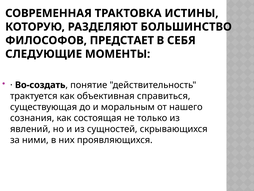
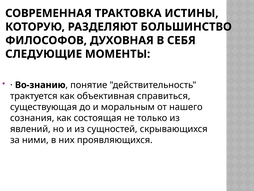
ПРЕДСТАЕТ: ПРЕДСТАЕТ -> ДУХОВНАЯ (122, 40)
Во-создать: Во-создать -> Во-знанию (40, 85)
